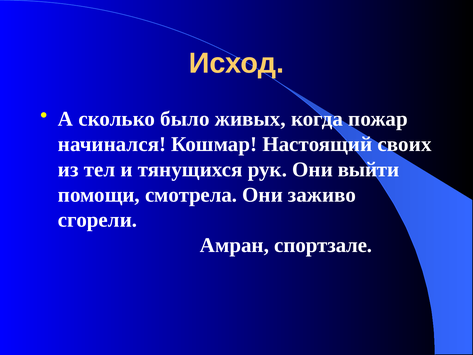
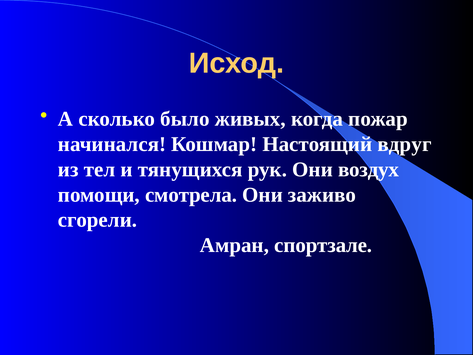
своих: своих -> вдруг (405, 144)
выйти: выйти -> воздух (368, 169)
